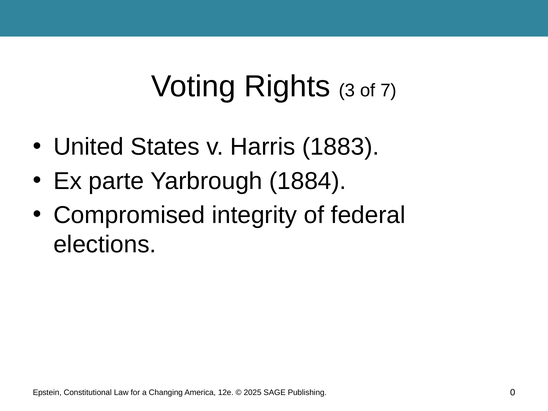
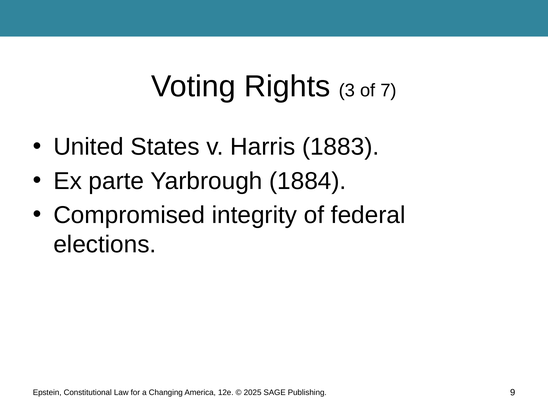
0: 0 -> 9 (513, 392)
